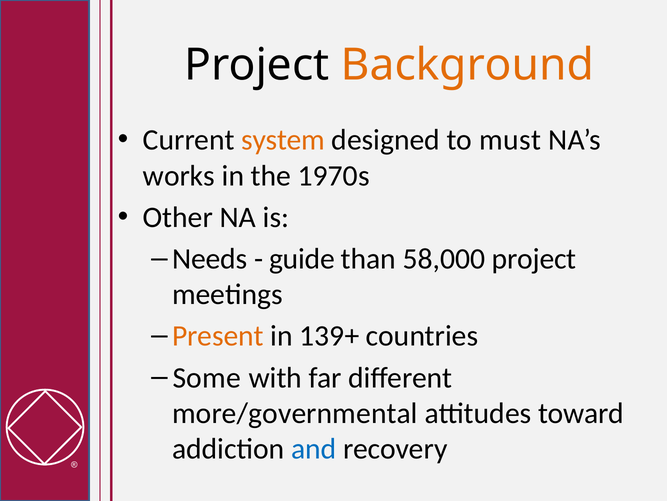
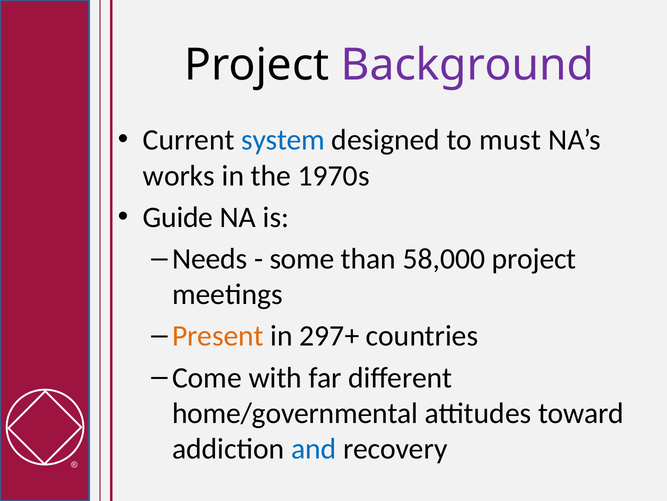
Background colour: orange -> purple (467, 65)
system colour: orange -> blue (283, 140)
Other: Other -> Guide (178, 217)
guide: guide -> some (302, 259)
139+: 139+ -> 297+ (329, 336)
Some: Some -> Come (207, 377)
more/governmental: more/governmental -> home/governmental (295, 413)
